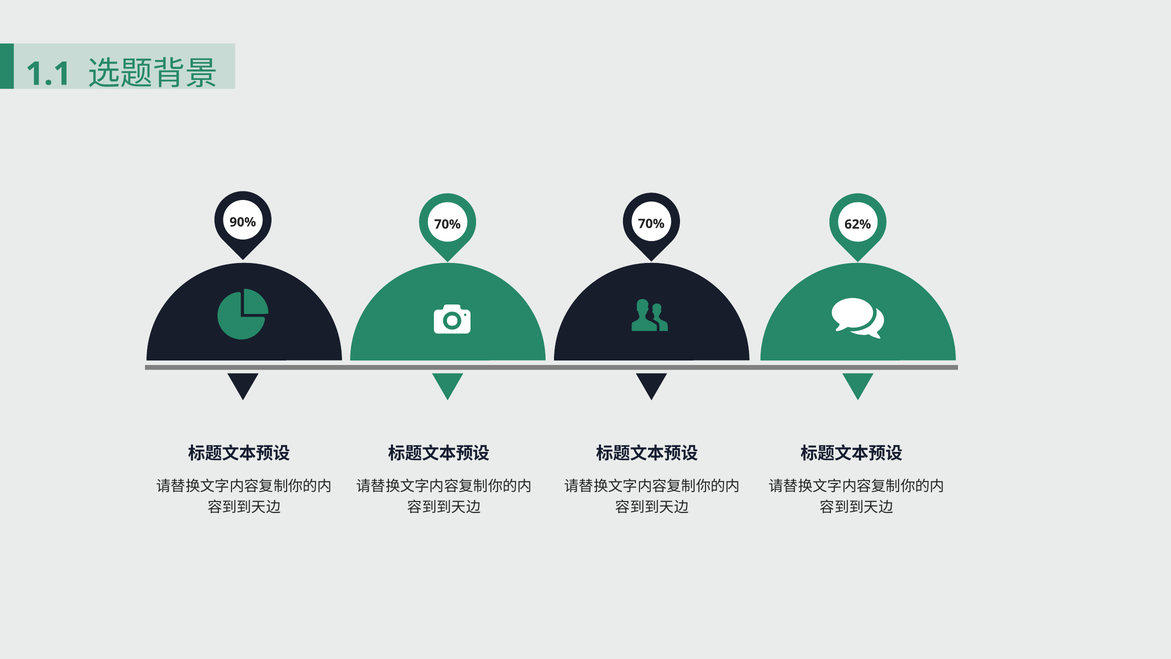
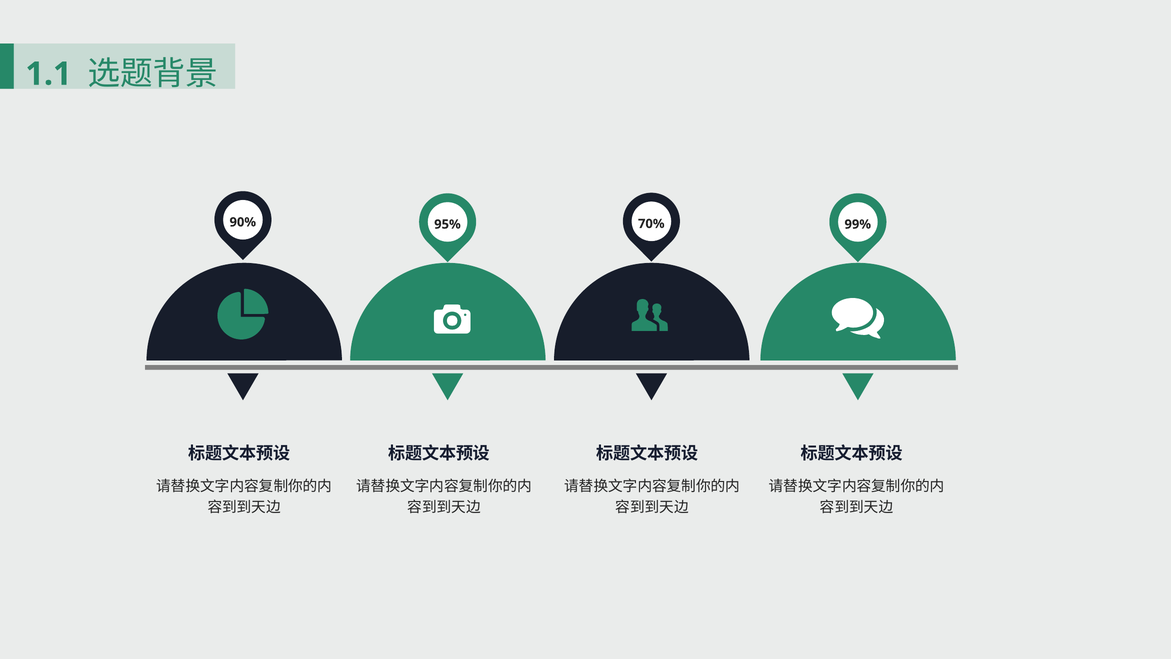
90% 70%: 70% -> 95% (447, 224)
62%: 62% -> 99% (858, 224)
